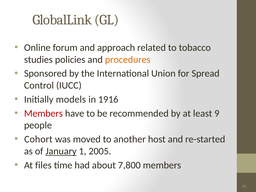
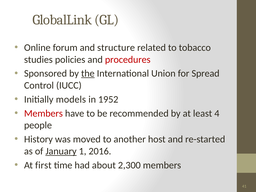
approach: approach -> structure (116, 48)
procedures colour: orange -> red (128, 60)
the underline: none -> present (88, 73)
1916: 1916 -> 1952 (108, 99)
9: 9 -> 4 (217, 113)
Cohort: Cohort -> History (38, 139)
2005: 2005 -> 2016 (100, 151)
files: files -> first (43, 165)
7,800: 7,800 -> 2,300 (129, 165)
